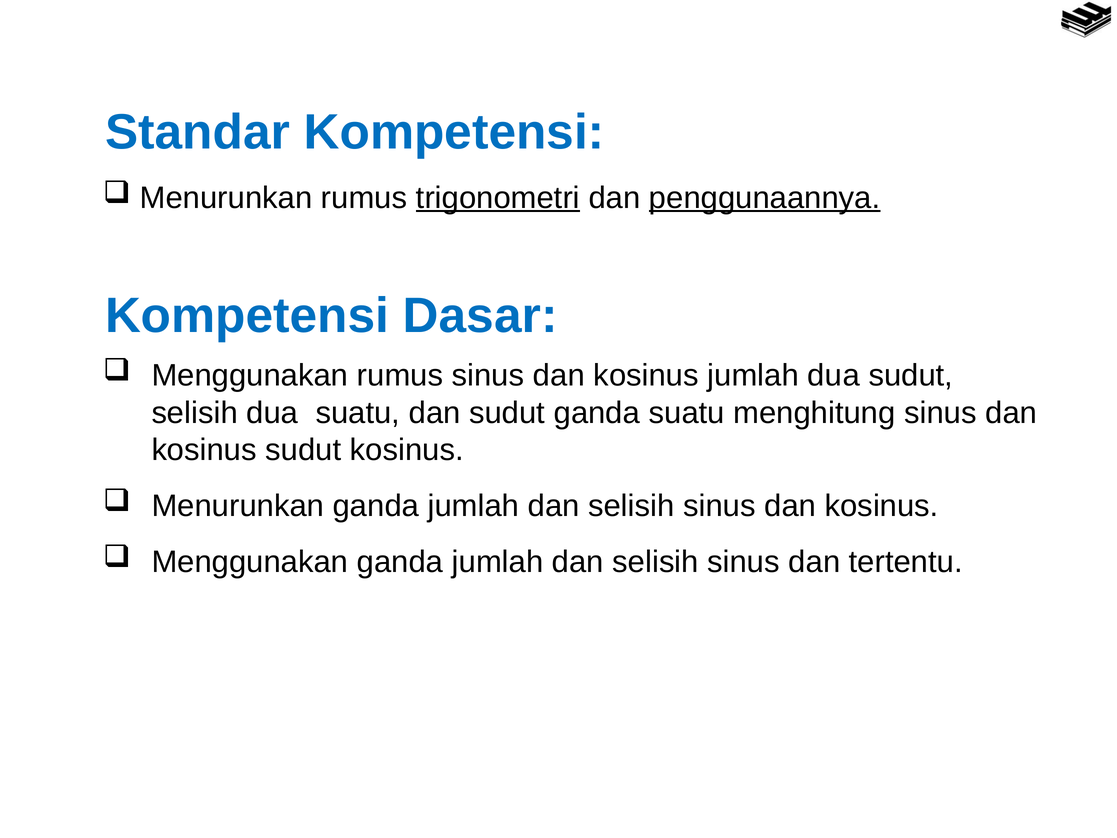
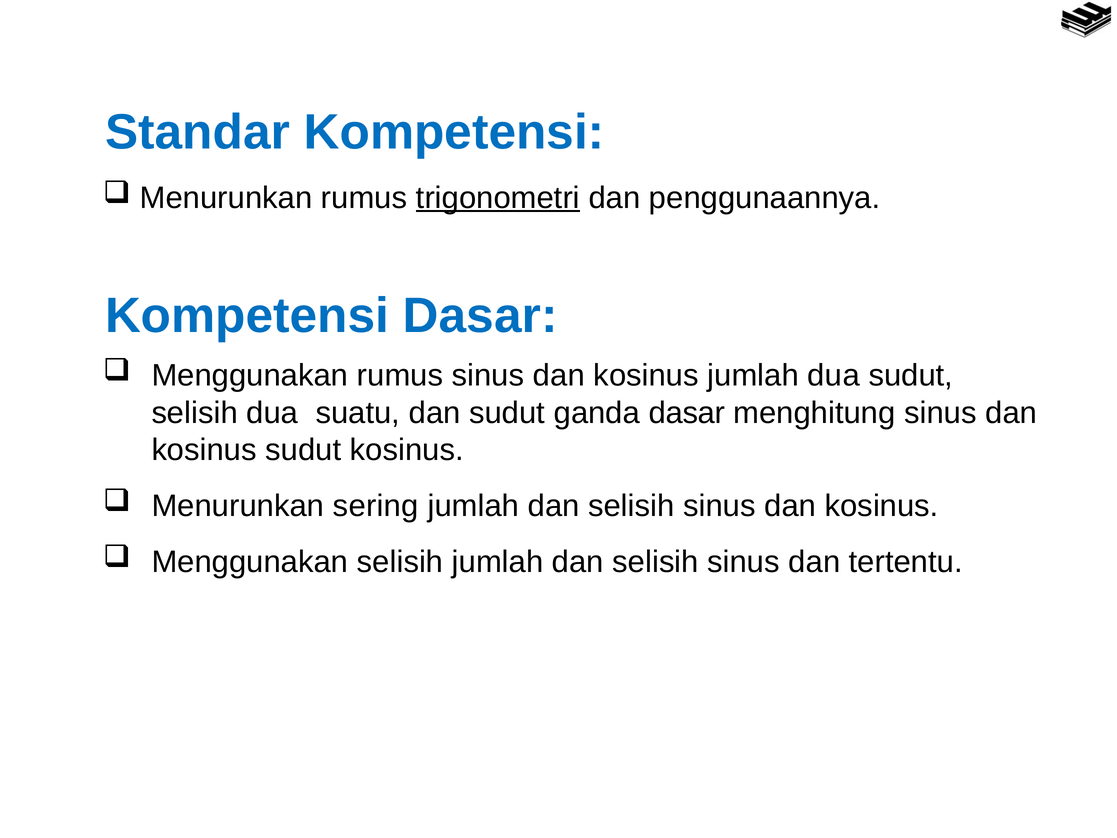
penggunaannya underline: present -> none (765, 198)
ganda suatu: suatu -> dasar (687, 413)
Menurunkan ganda: ganda -> sering (376, 506)
Menggunakan ganda: ganda -> selisih (400, 562)
